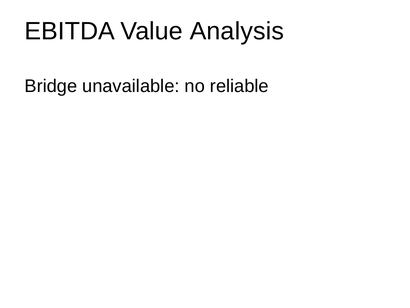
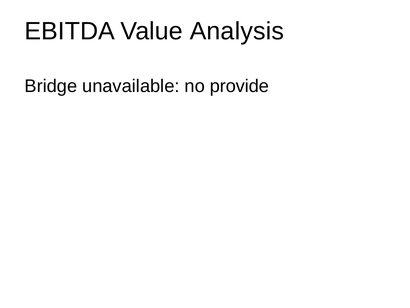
reliable: reliable -> provide (239, 86)
